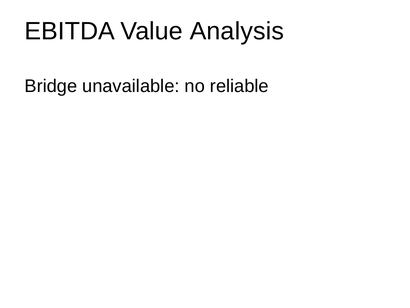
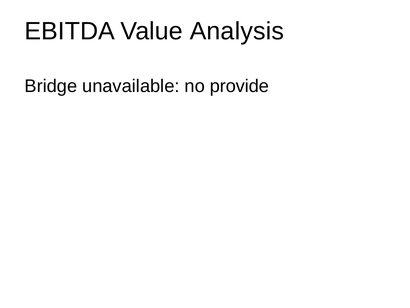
reliable: reliable -> provide (239, 86)
